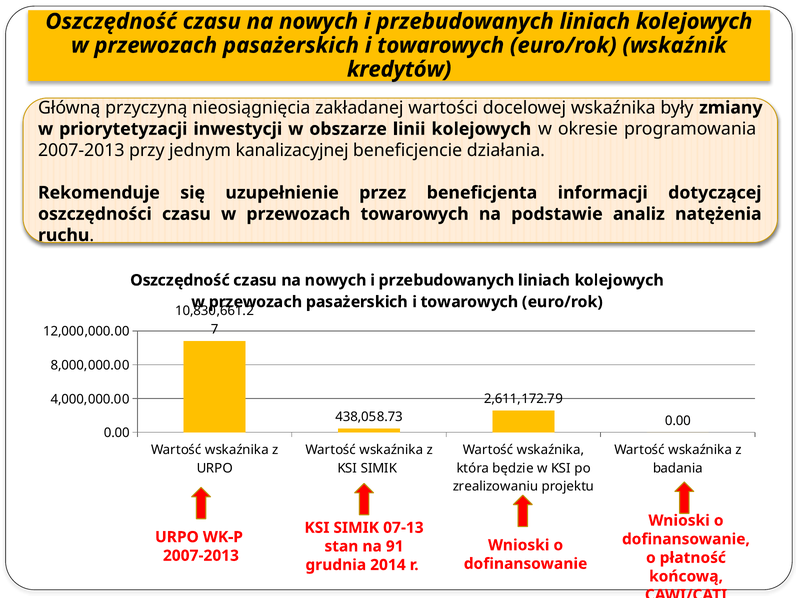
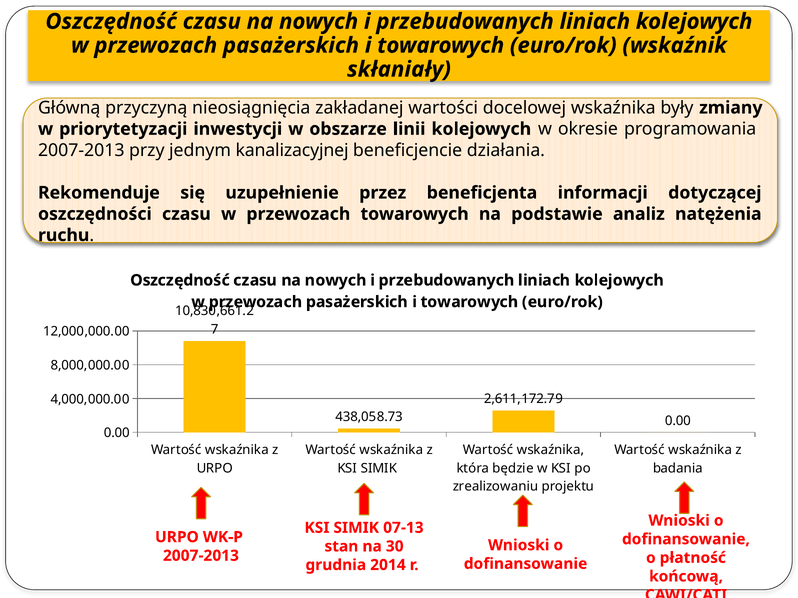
kredytów: kredytów -> skłaniały (399, 69)
91: 91 -> 30 (395, 547)
